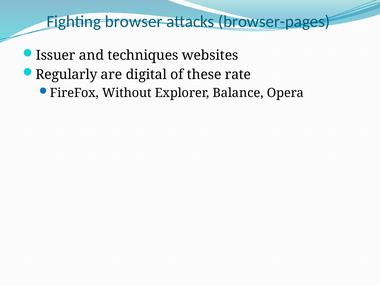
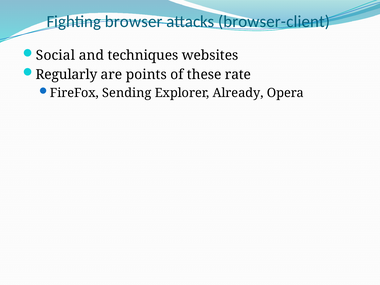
browser-pages: browser-pages -> browser-client (274, 22)
Issuer: Issuer -> Social (56, 55)
digital: digital -> points (146, 75)
Without: Without -> Sending (127, 93)
Balance: Balance -> Already (238, 93)
